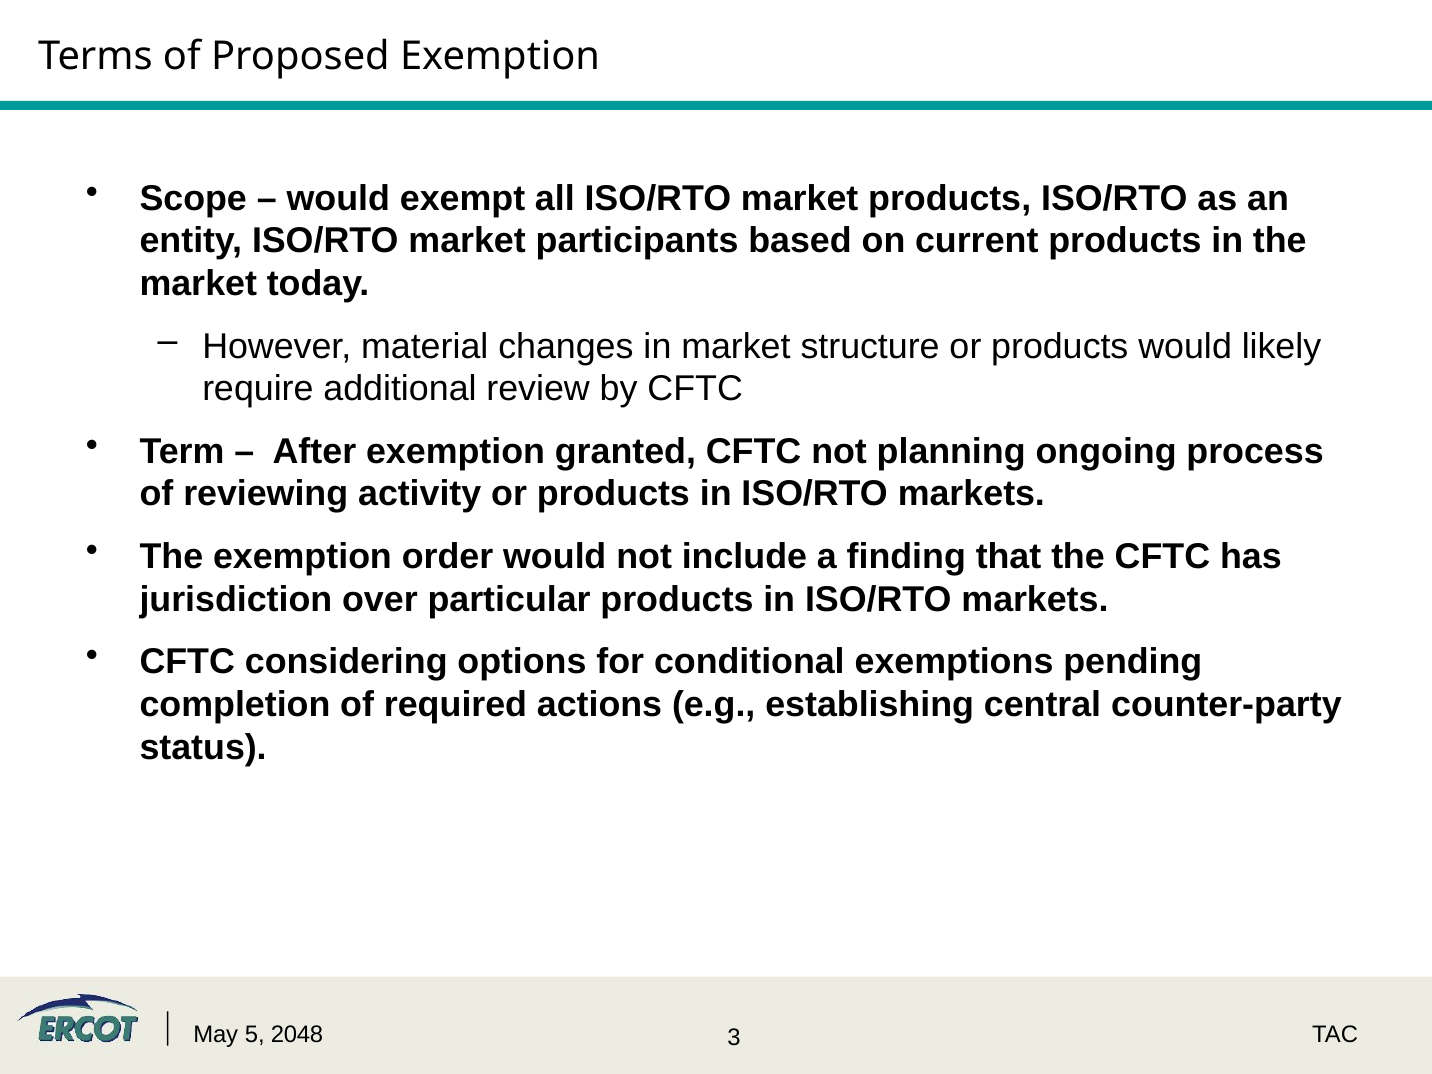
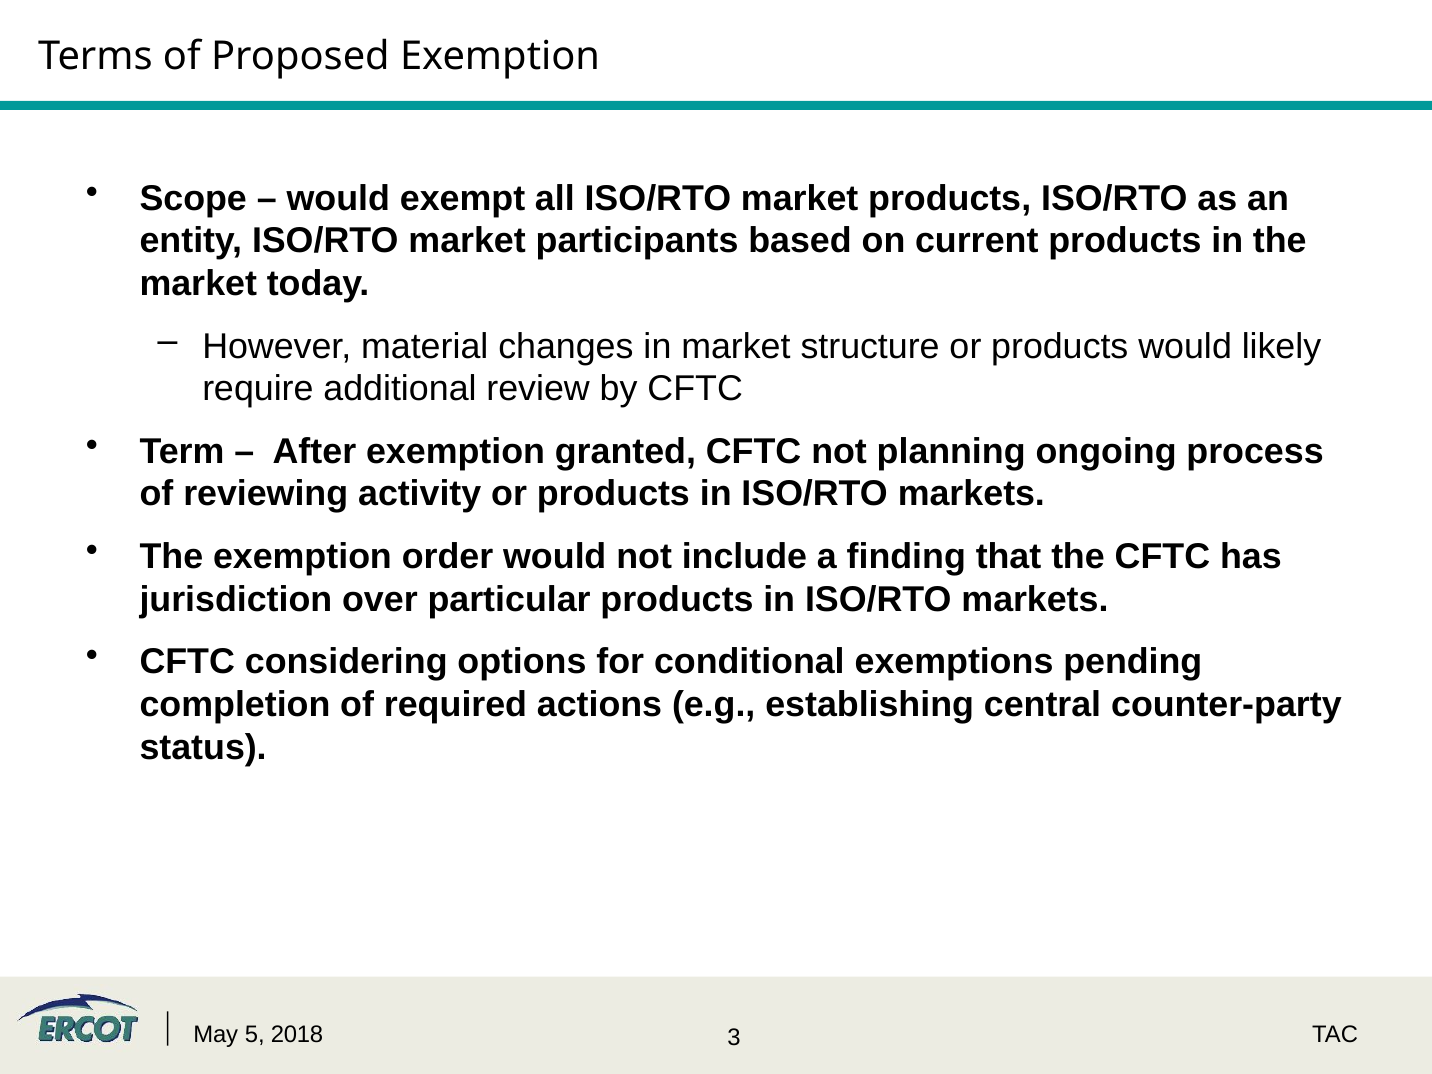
2048: 2048 -> 2018 (297, 1035)
